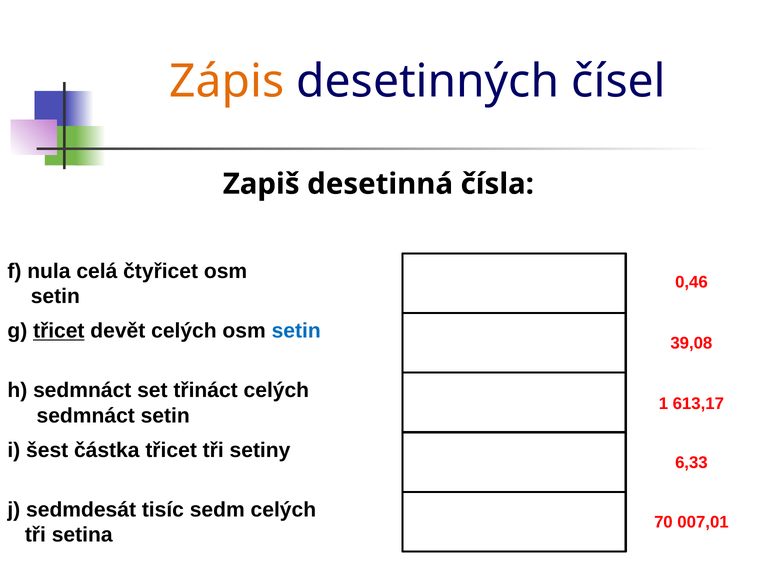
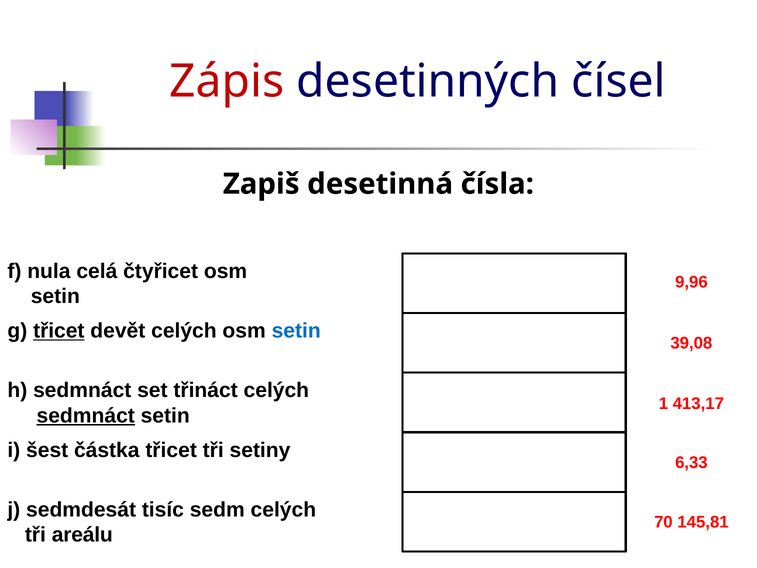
Zápis colour: orange -> red (227, 81)
0,46: 0,46 -> 9,96 (691, 282)
613,17: 613,17 -> 413,17 (698, 403)
sedmnáct underline: none -> present (86, 416)
007,01: 007,01 -> 145,81 (703, 522)
setina: setina -> areálu (82, 535)
